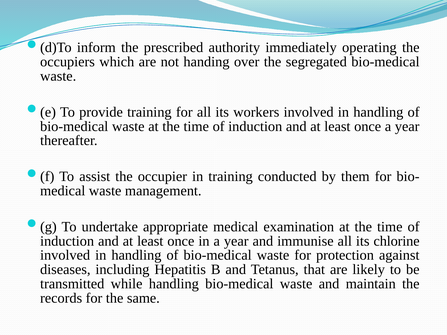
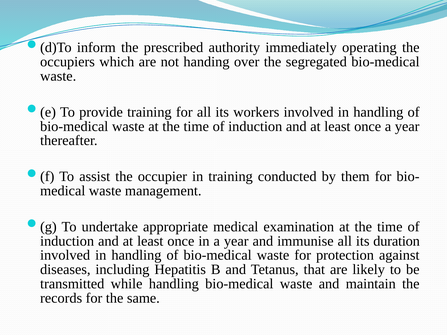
chlorine: chlorine -> duration (397, 241)
